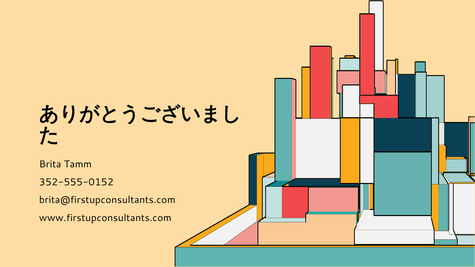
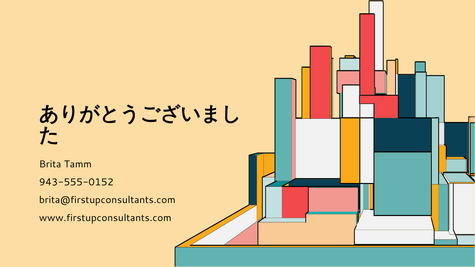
352-555-0152: 352-555-0152 -> 943-555-0152 (76, 182)
